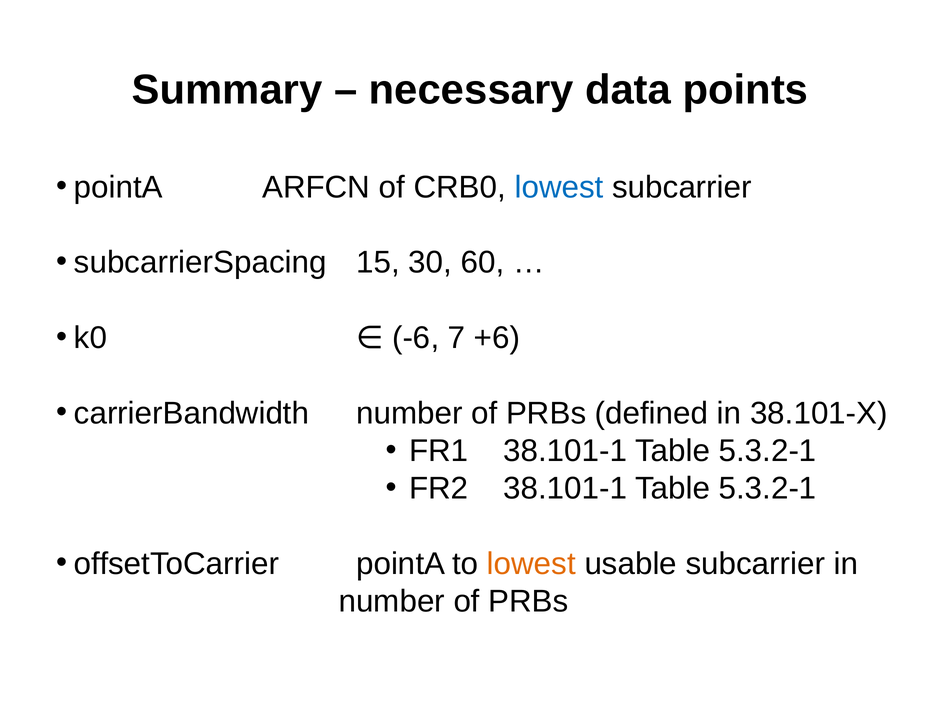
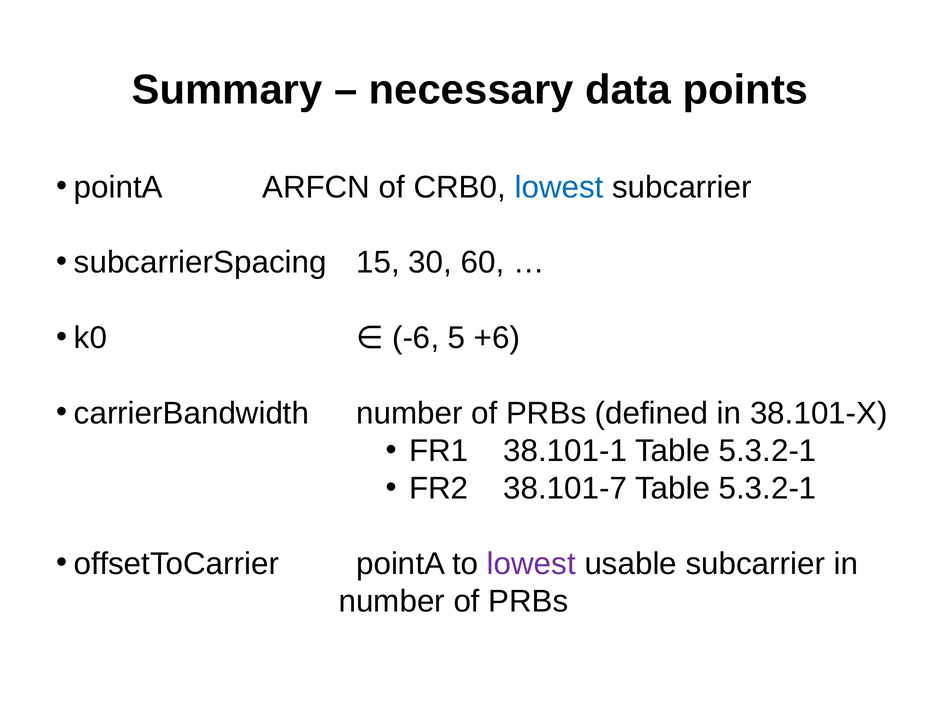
7: 7 -> 5 (457, 338)
FR2 38.101-1: 38.101-1 -> 38.101-7 (565, 488)
lowest colour: orange -> purple (531, 564)
